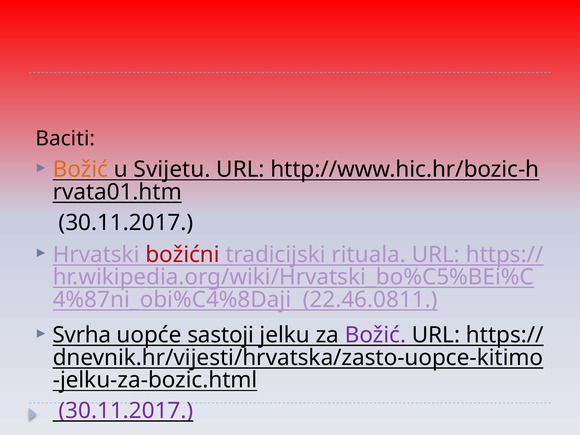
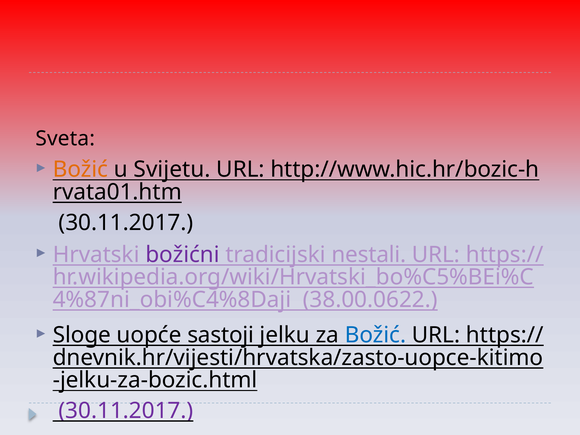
Baciti: Baciti -> Sveta (65, 139)
božićni colour: red -> purple (182, 255)
rituala: rituala -> nestali (369, 255)
22.46.0811: 22.46.0811 -> 38.00.0622 (370, 300)
Svrha: Svrha -> Sloge (82, 335)
Božić colour: purple -> blue (375, 335)
